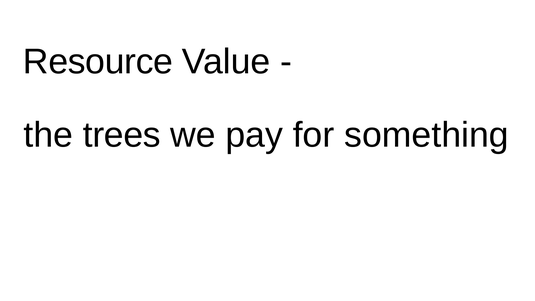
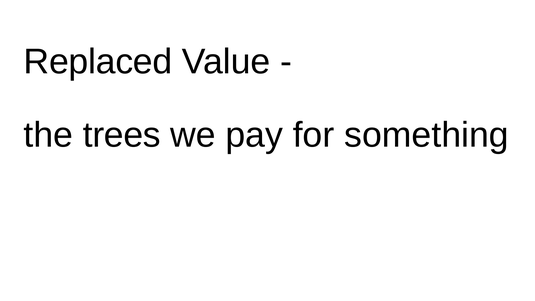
Resource: Resource -> Replaced (98, 62)
